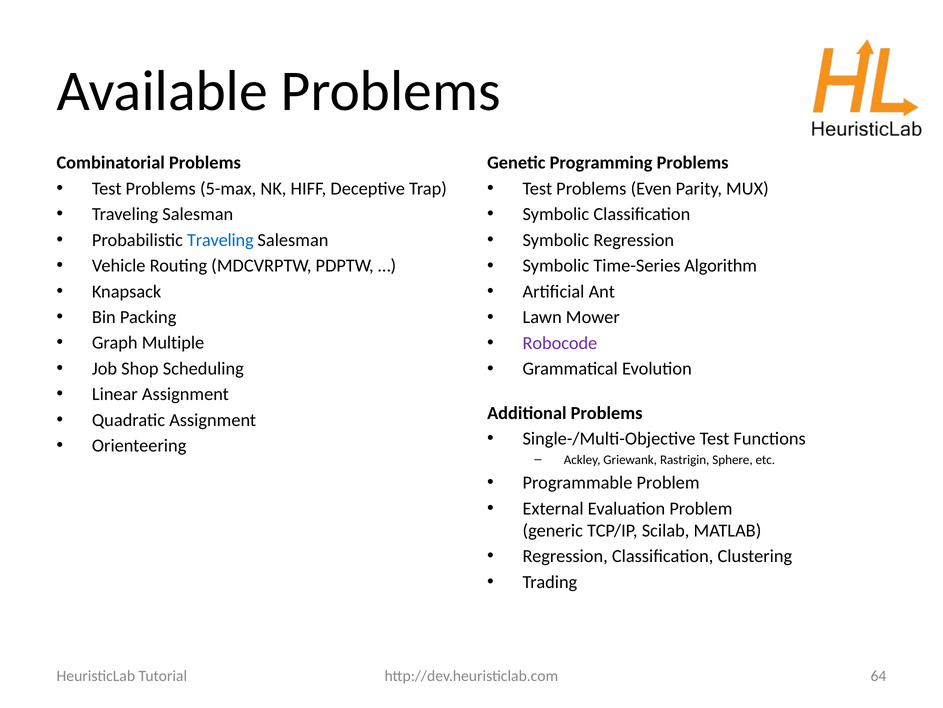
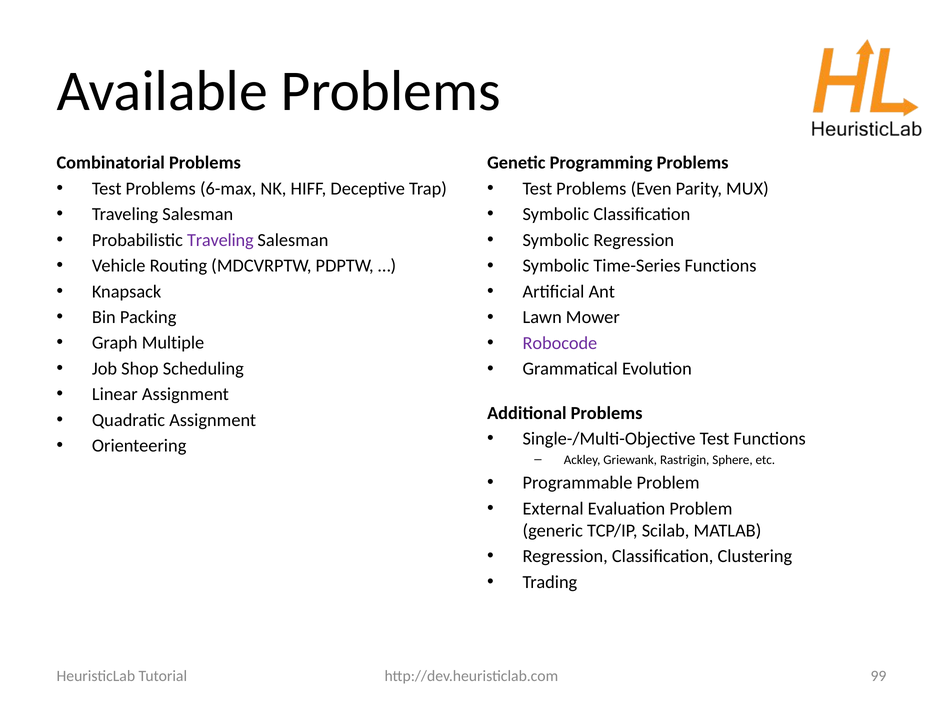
5-max: 5-max -> 6-max (228, 188)
Traveling colour: blue -> purple (220, 240)
Time-Series Algorithm: Algorithm -> Functions (721, 266)
64: 64 -> 99 (878, 675)
